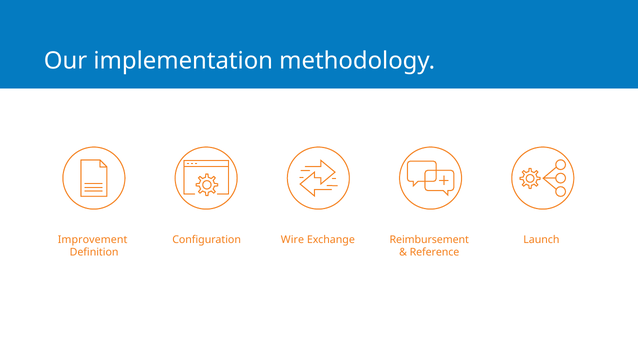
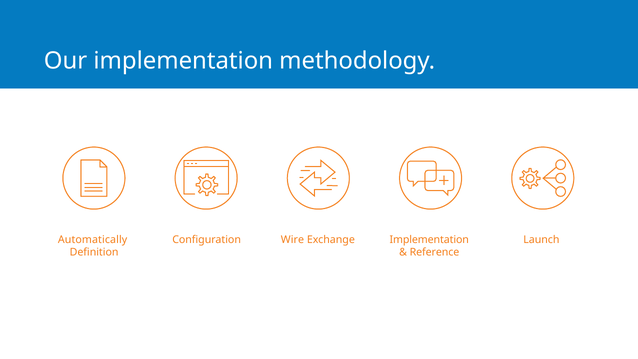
Improvement: Improvement -> Automatically (93, 239)
Exchange Reimbursement: Reimbursement -> Implementation (429, 239)
